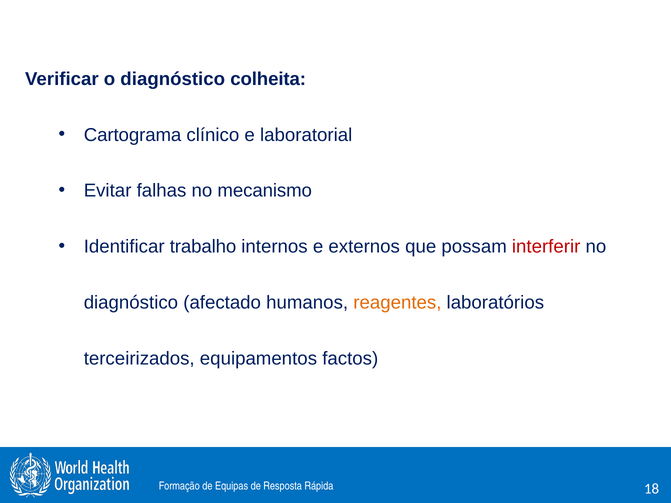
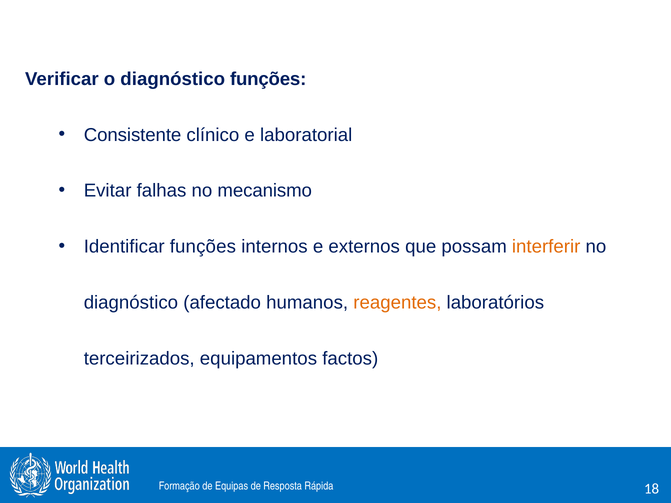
diagnóstico colheita: colheita -> funções (268, 79)
Cartograma: Cartograma -> Consistente (133, 135)
Identificar trabalho: trabalho -> funções (203, 247)
interferir colour: red -> orange (546, 247)
